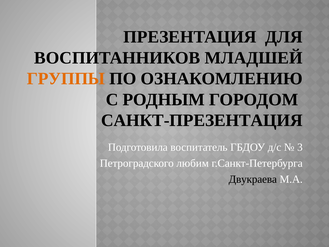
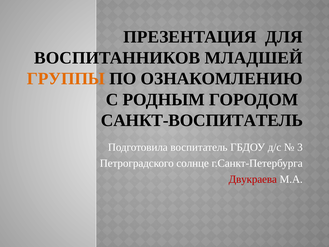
САНКТ-ПРЕЗЕНТАЦИЯ: САНКТ-ПРЕЗЕНТАЦИЯ -> САНКТ-ВОСПИТАТЕЛЬ (202, 120)
любим: любим -> солнце (193, 163)
Двукраева colour: black -> red (253, 179)
